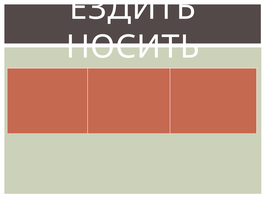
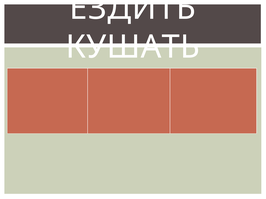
НОСИТЬ: НОСИТЬ -> КУШАТЬ (133, 47)
